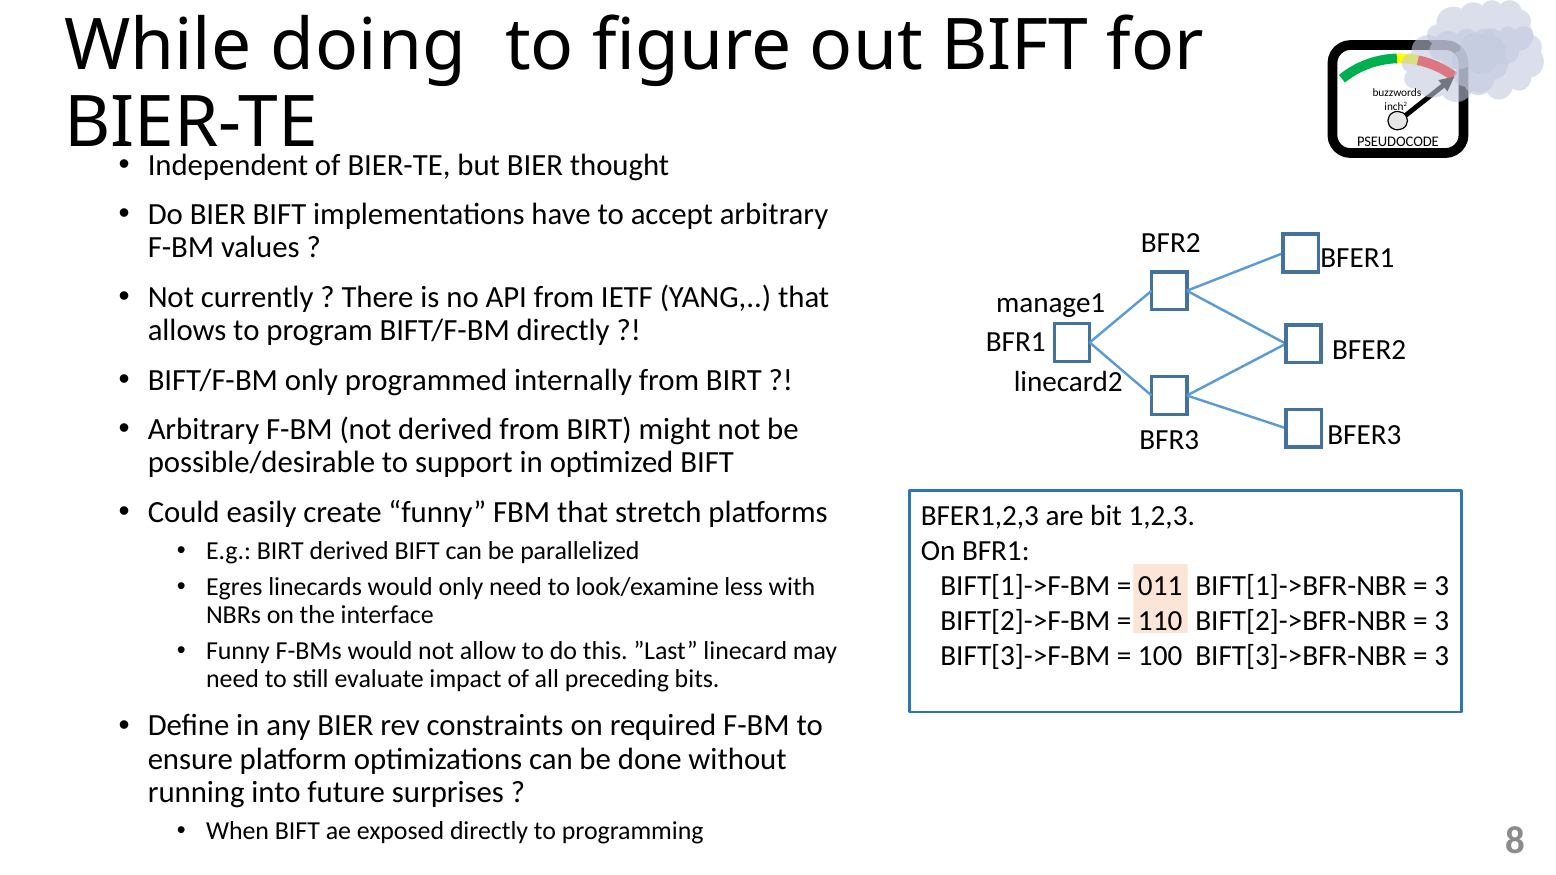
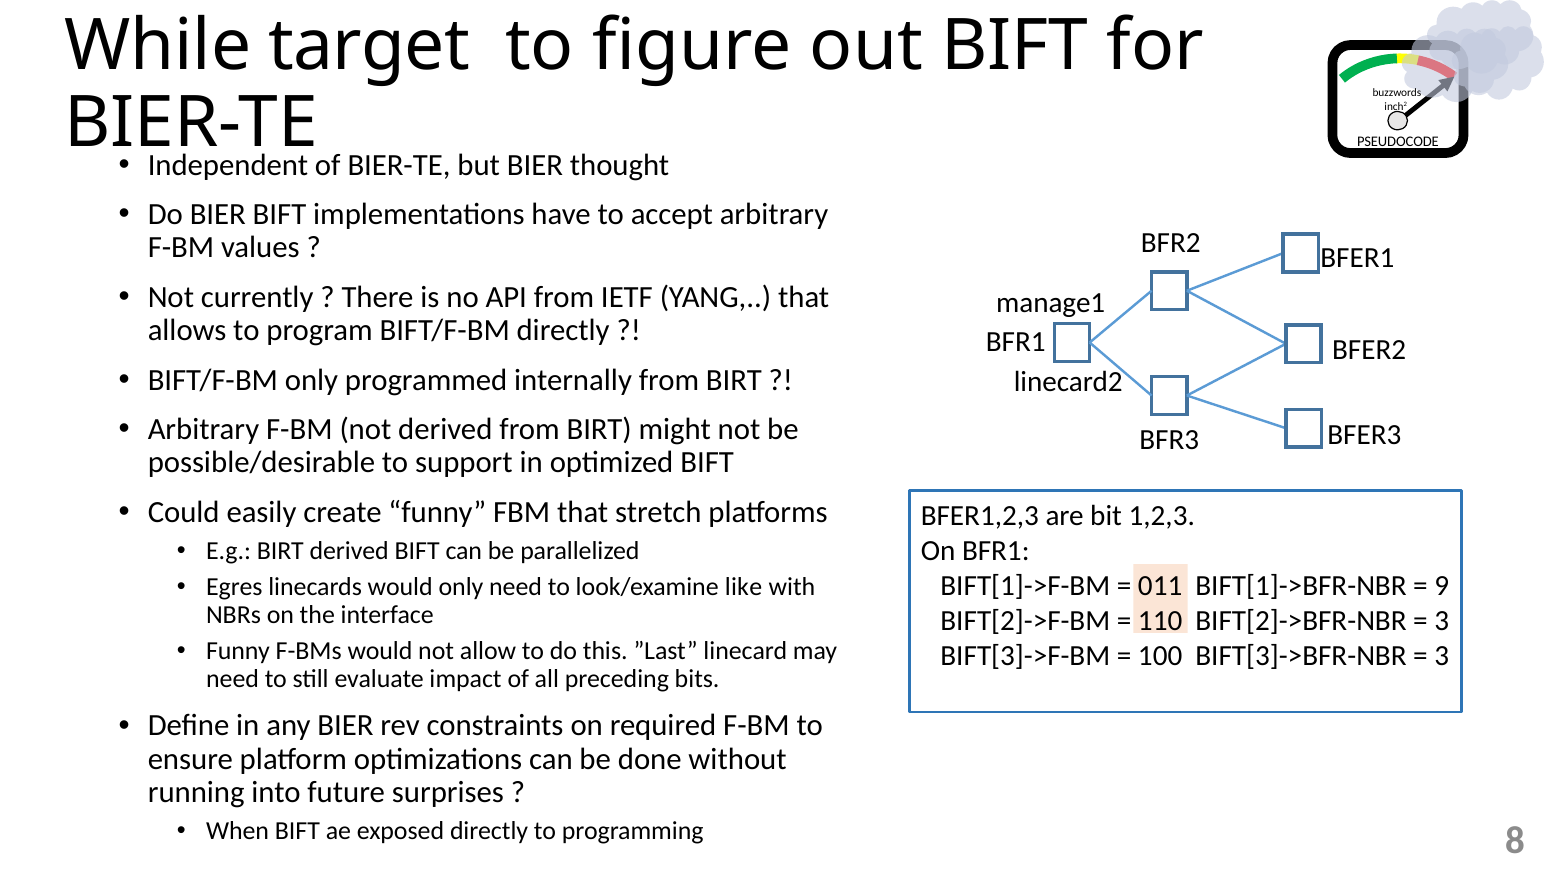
doing: doing -> target (369, 46)
3: 3 -> 9 (1442, 586)
less: less -> like (744, 587)
